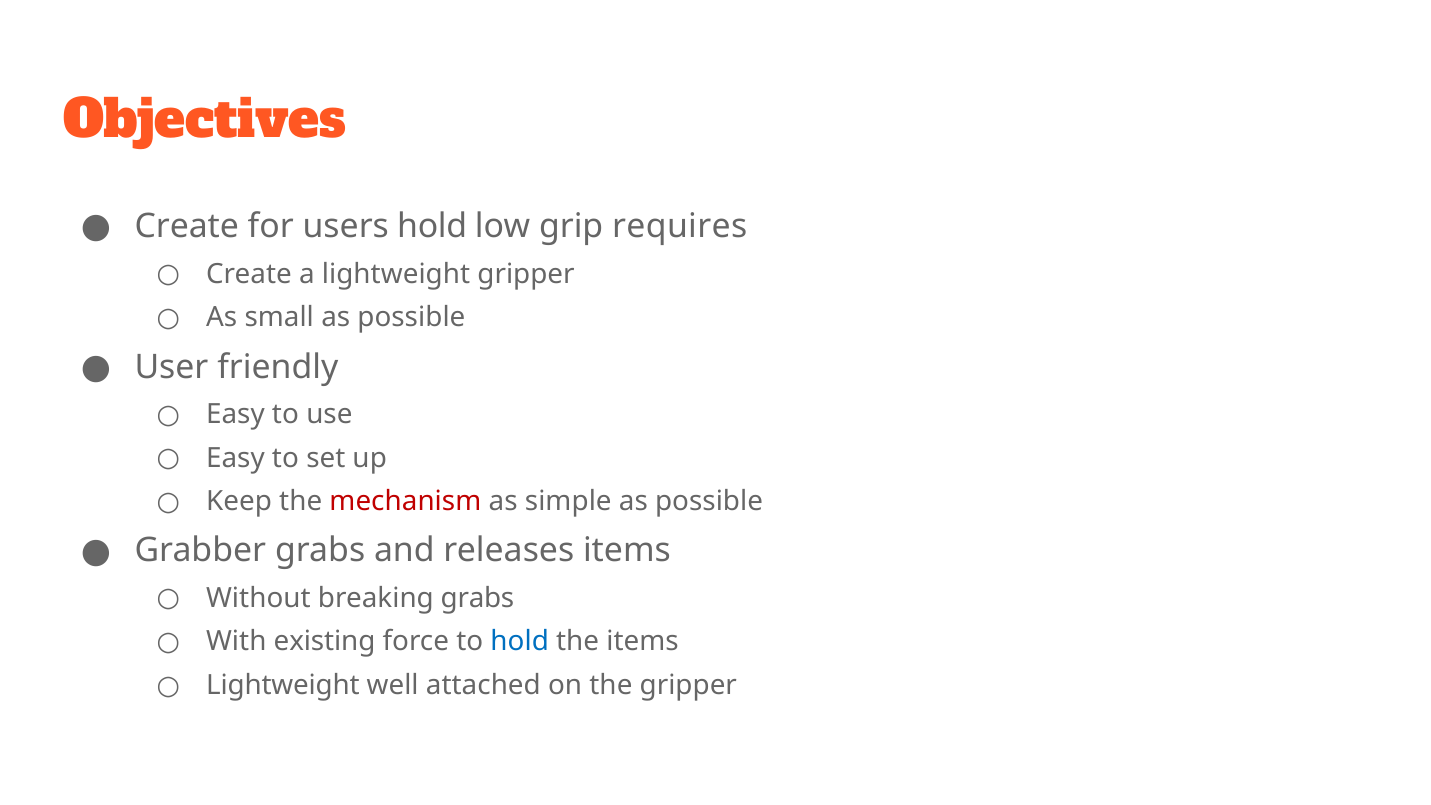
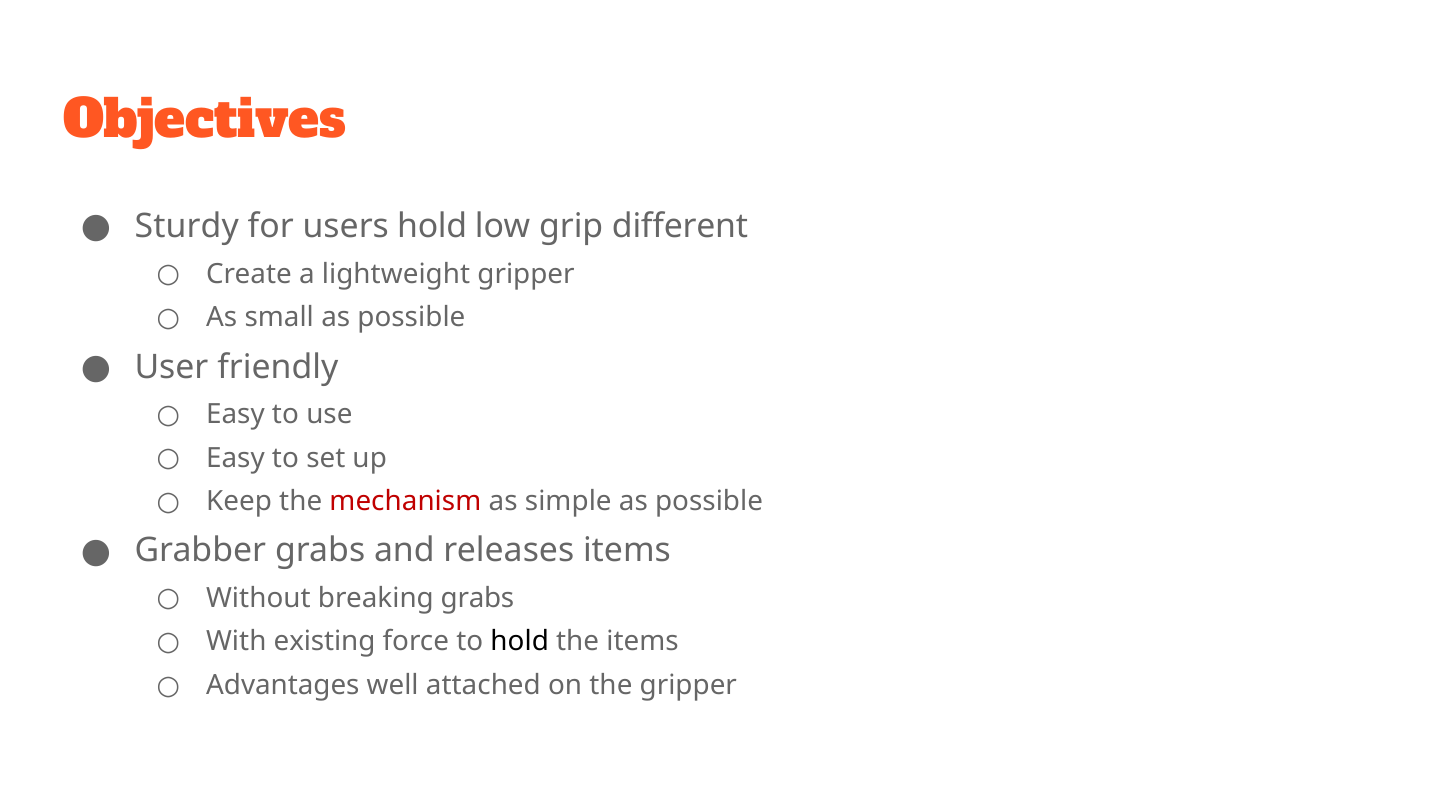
Create: Create -> Sturdy (187, 227)
requires: requires -> different (680, 227)
hold colour: blue -> black (520, 642)
Lightweight: Lightweight -> Advantages (283, 685)
